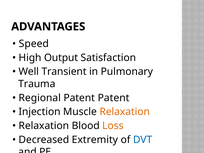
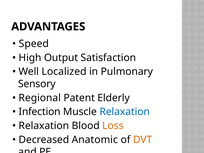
Transient: Transient -> Localized (64, 72)
Trauma: Trauma -> Sensory (37, 84)
Patent Patent: Patent -> Elderly (114, 98)
Injection: Injection -> Infection (40, 112)
Relaxation colour: orange -> blue (125, 112)
Extremity: Extremity -> Anatomic (95, 140)
DVT colour: blue -> orange (143, 140)
